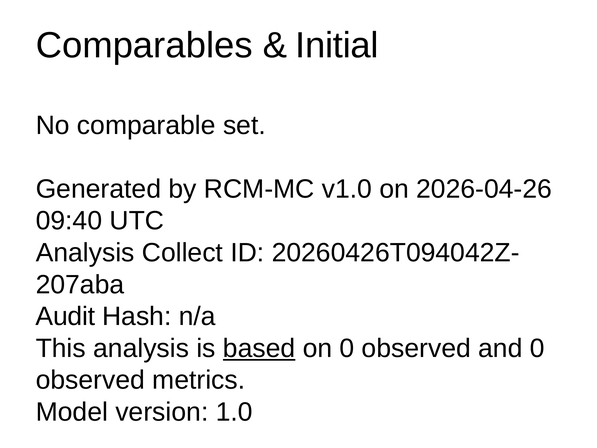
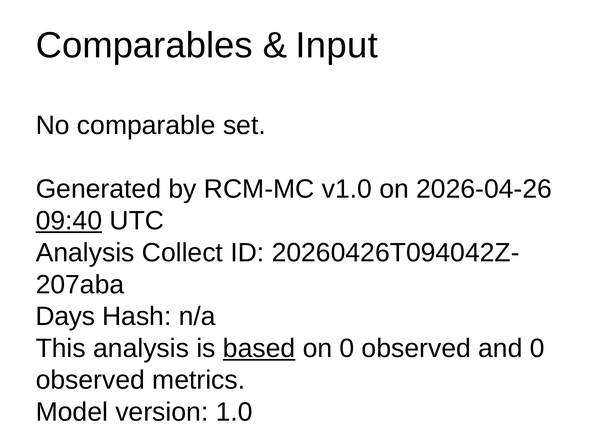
Initial: Initial -> Input (337, 45)
09:40 underline: none -> present (69, 221)
Audit: Audit -> Days (65, 316)
